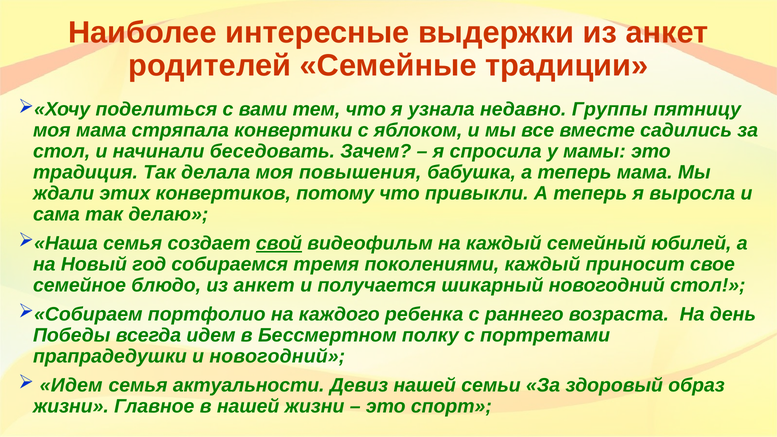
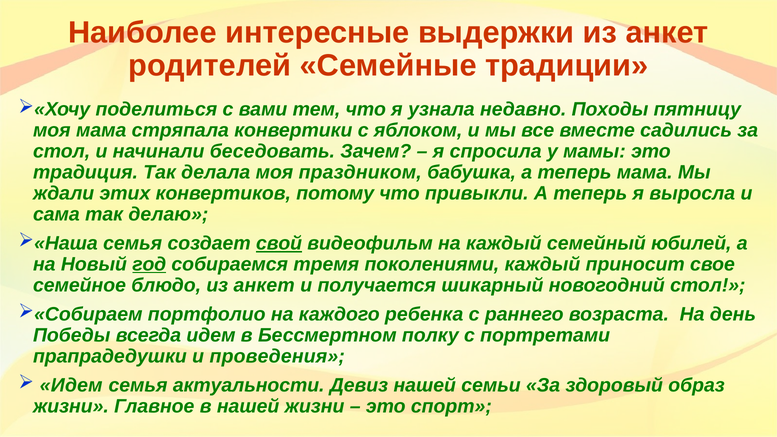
Группы: Группы -> Походы (610, 109)
повышения: повышения -> праздником (360, 172)
год underline: none -> present (149, 264)
и новогодний: новогодний -> проведения (277, 356)
